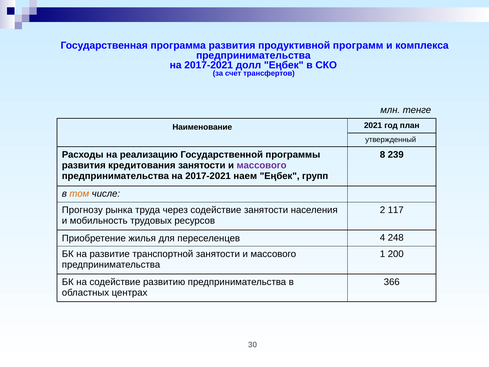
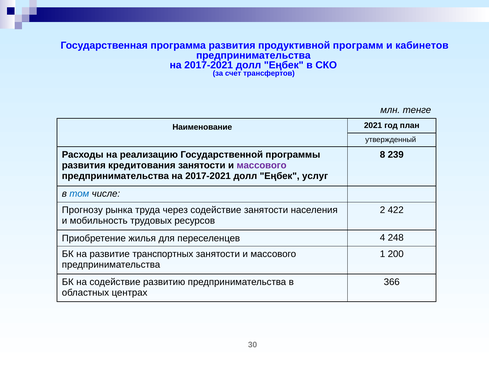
комплекса: комплекса -> кабинетов (422, 46)
наем: наем -> долл (245, 176)
групп: групп -> услуг (315, 176)
том colour: orange -> blue (79, 194)
117: 117 -> 422 (396, 210)
транспортной: транспортной -> транспортных (163, 254)
